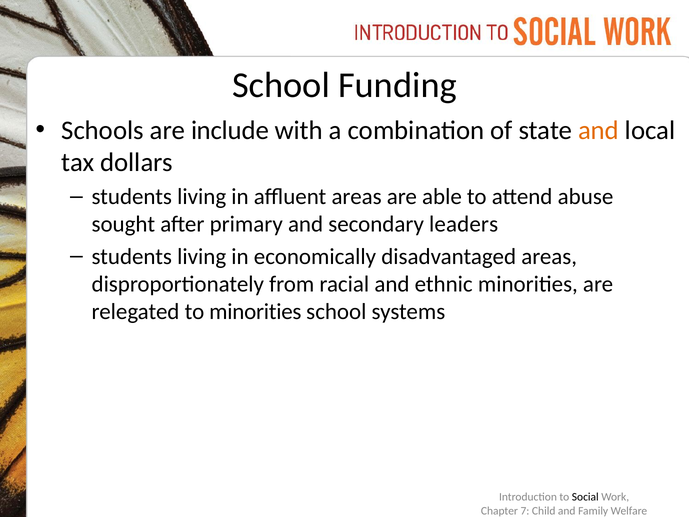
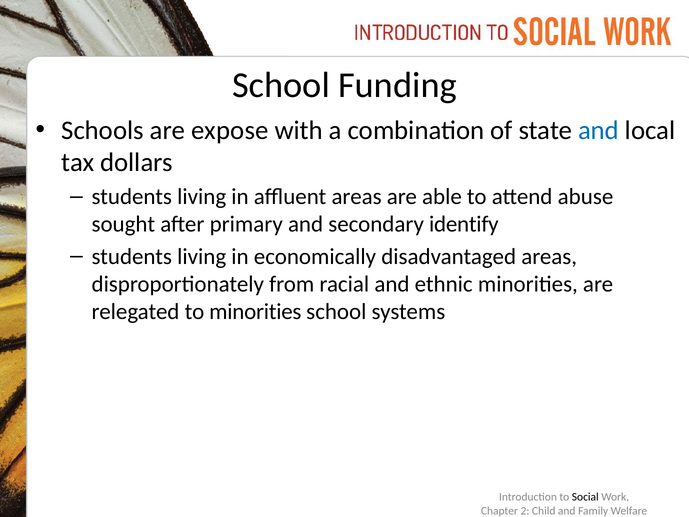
include: include -> expose (230, 130)
and colour: orange -> blue (599, 130)
leaders: leaders -> identify (464, 224)
7: 7 -> 2 (525, 511)
